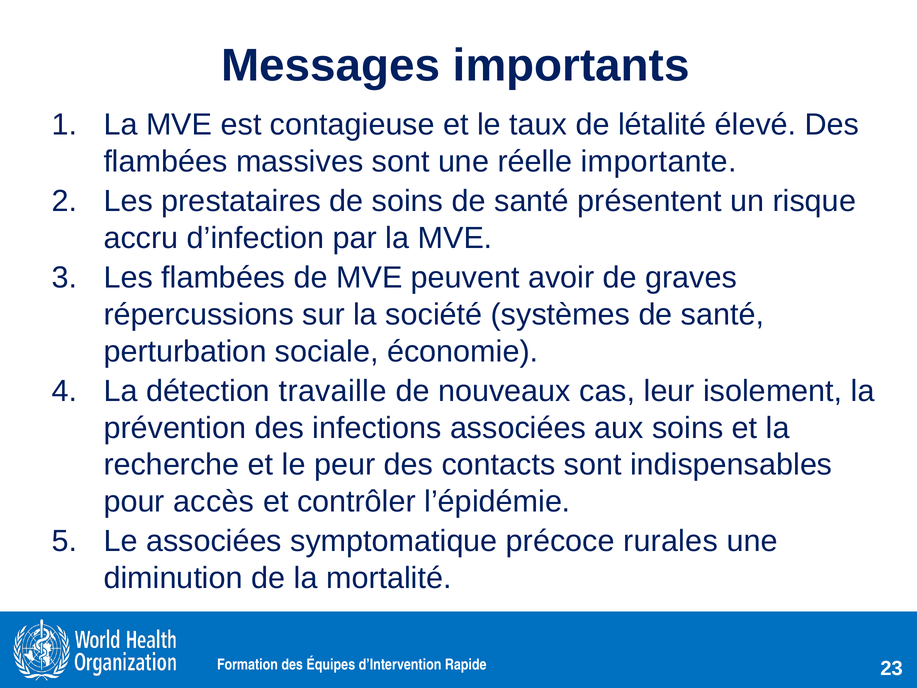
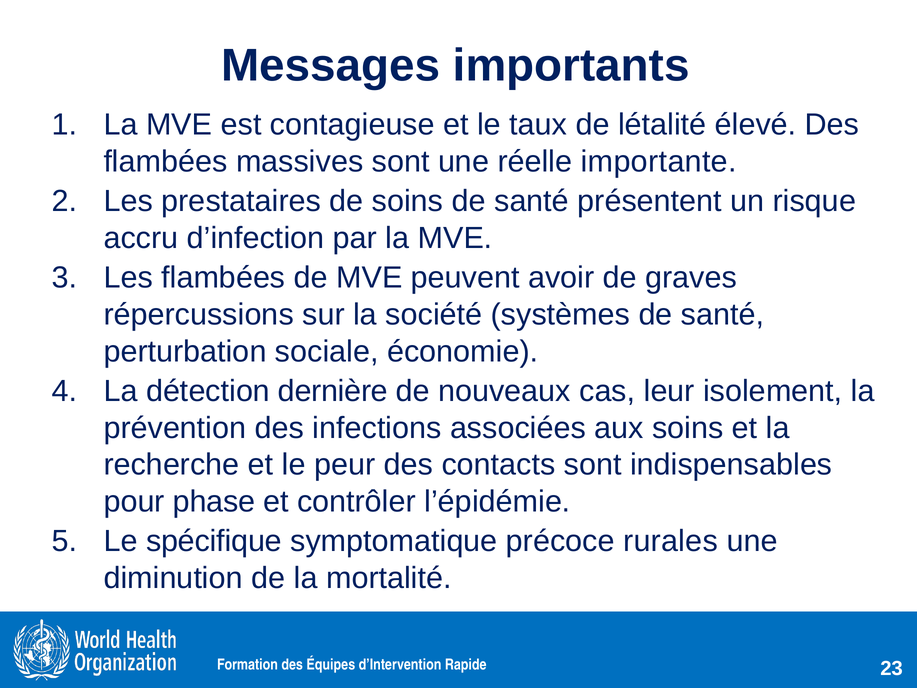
travaille: travaille -> dernière (333, 391)
accès: accès -> phase (214, 502)
Le associées: associées -> spécifique (214, 541)
